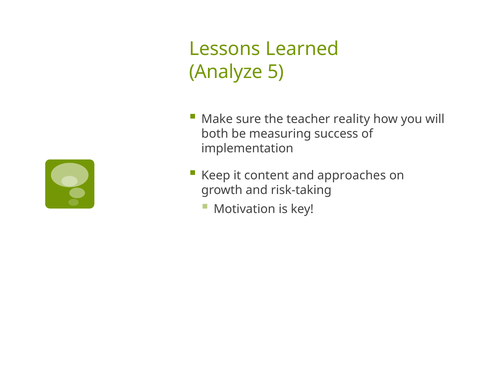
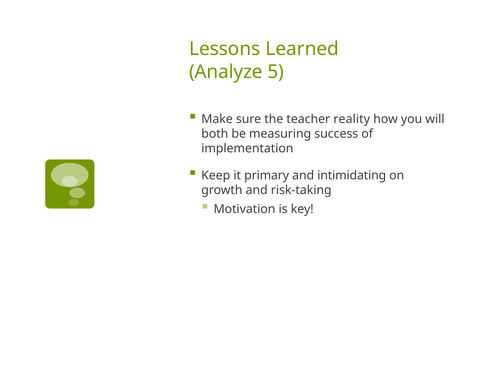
content: content -> primary (267, 176)
approaches: approaches -> intimidating (352, 176)
